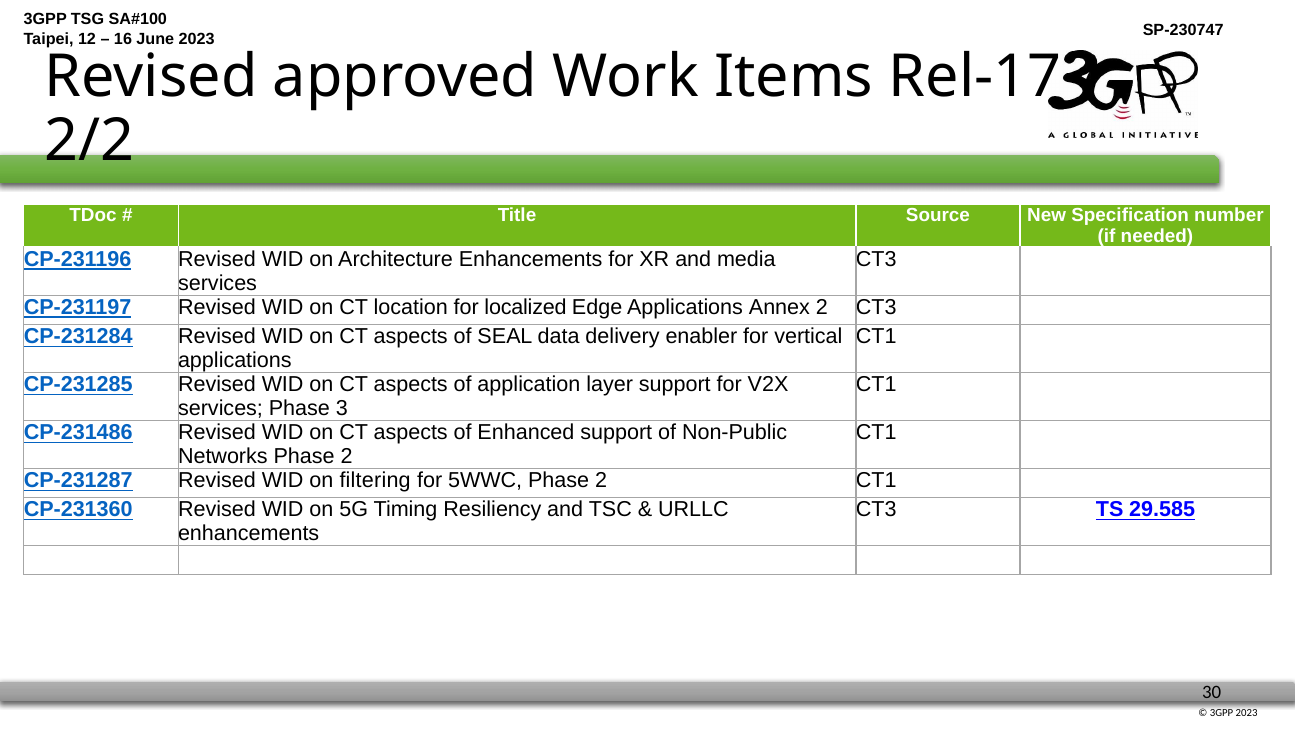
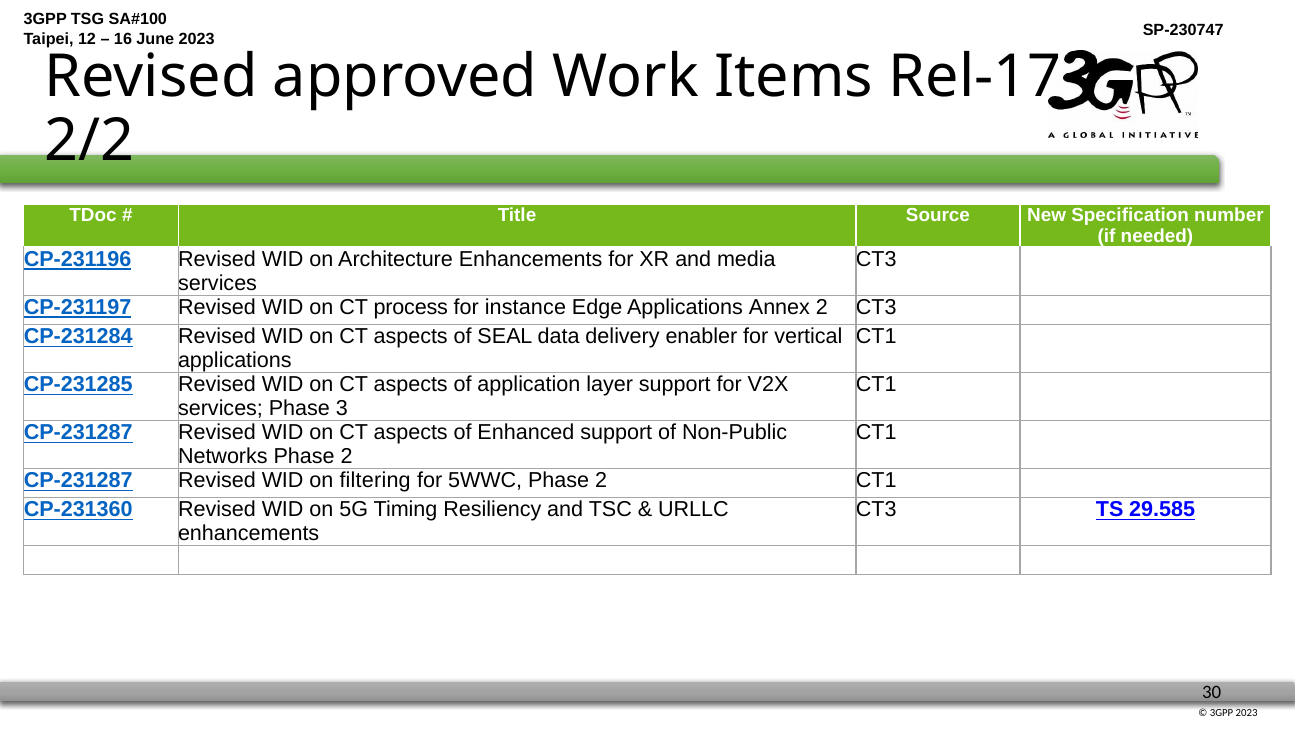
location: location -> process (411, 307)
localized: localized -> instance (525, 307)
CP-231486: CP-231486 -> CP-231287 (78, 432)
